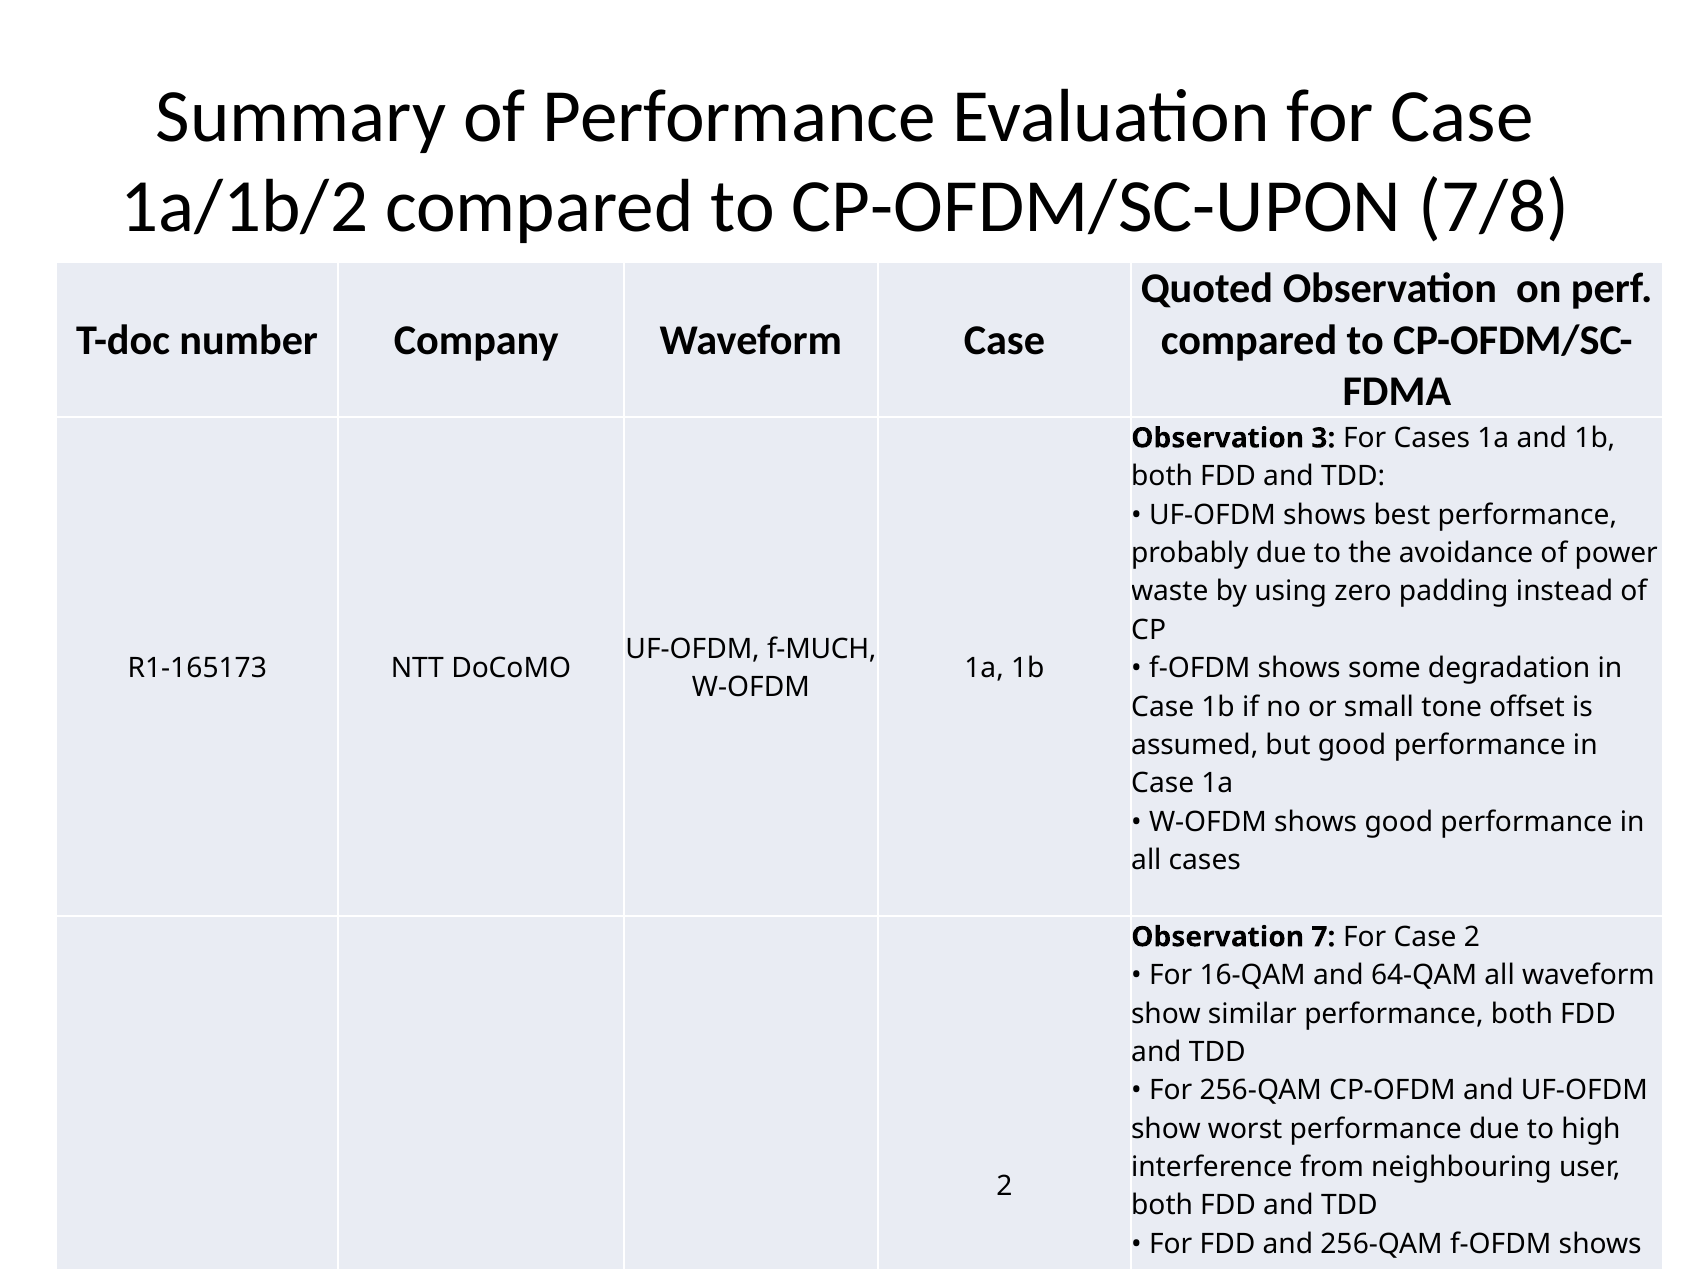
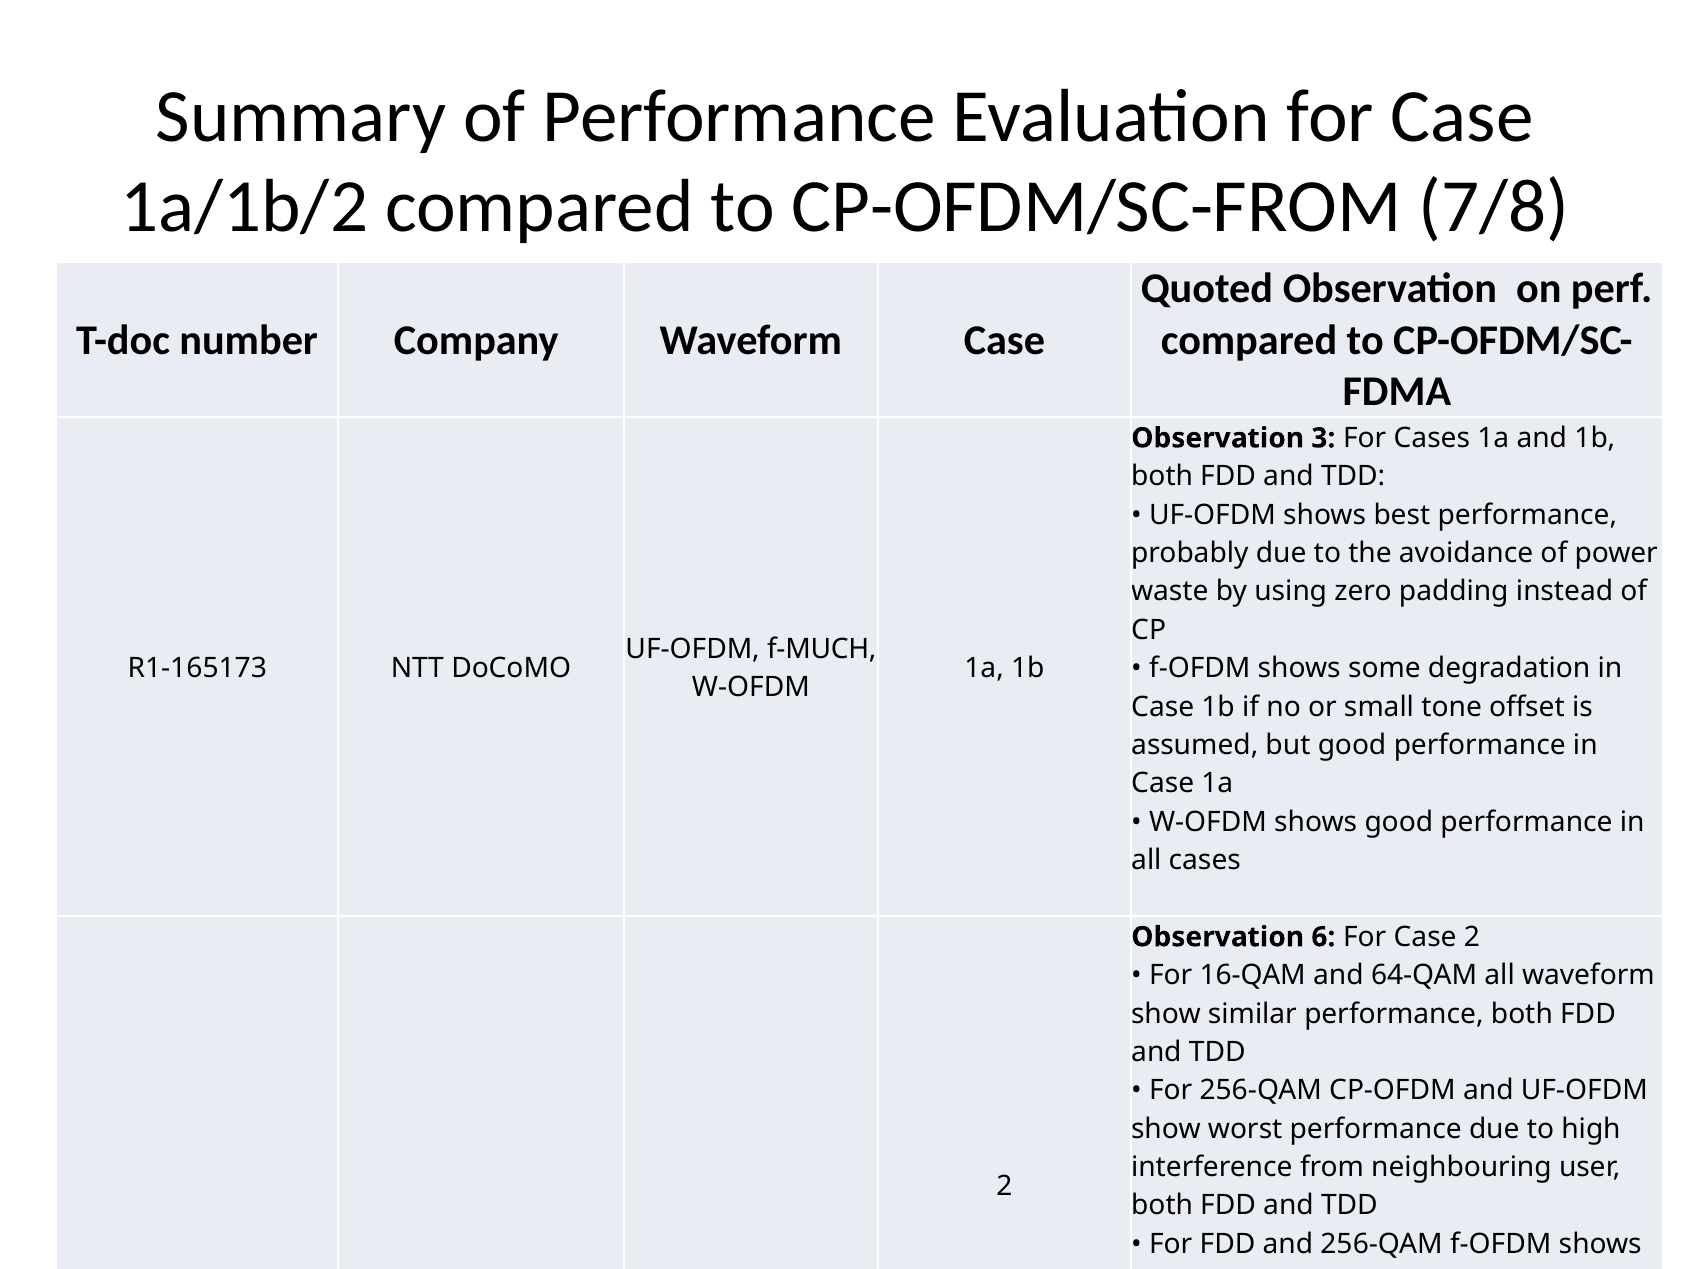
CP-OFDM/SC-UPON: CP-OFDM/SC-UPON -> CP-OFDM/SC-FROM (1097, 207)
7: 7 -> 6 (1323, 936)
